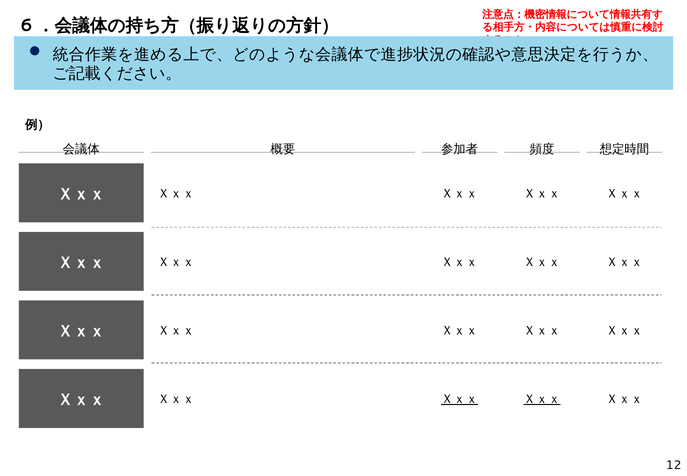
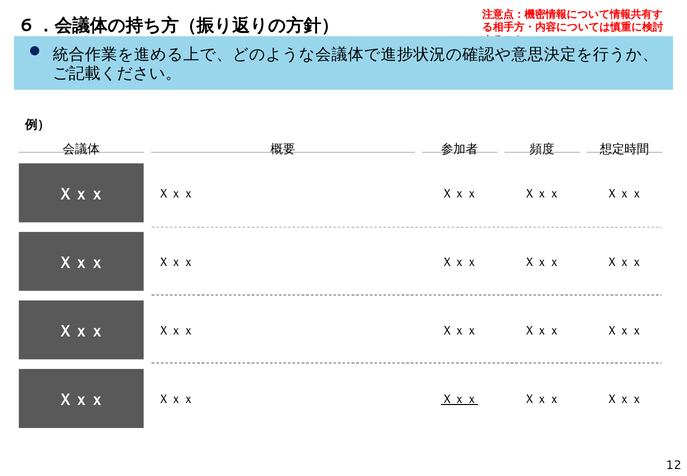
Ｘｘｘ underline: present -> none (542, 399)
